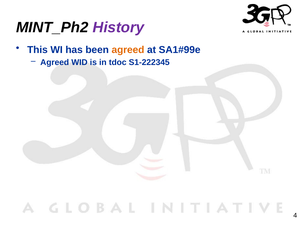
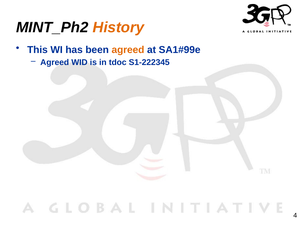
History colour: purple -> orange (119, 27)
